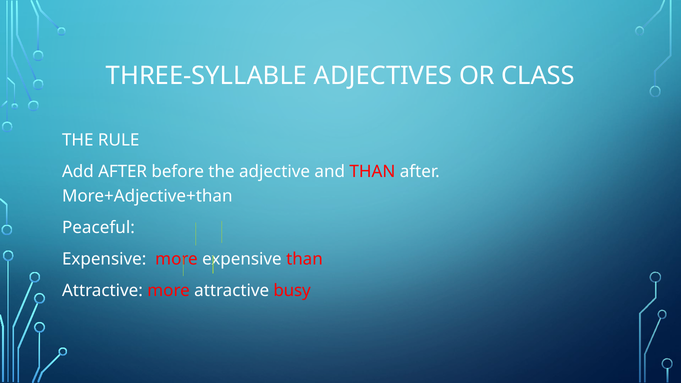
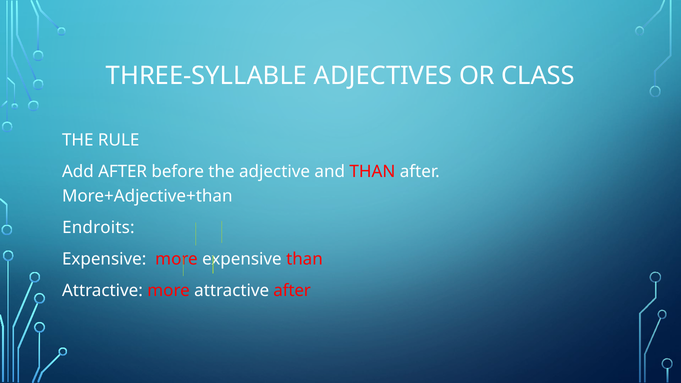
Peaceful: Peaceful -> Endroits (98, 228)
attractive busy: busy -> after (292, 291)
